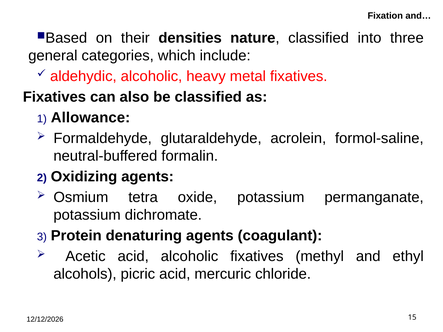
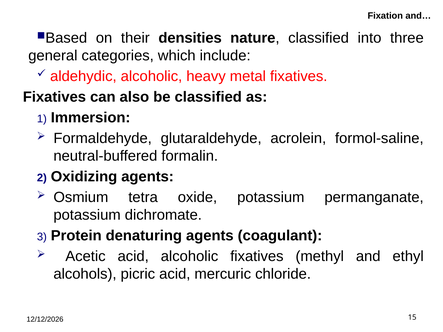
Allowance: Allowance -> Immersion (91, 118)
